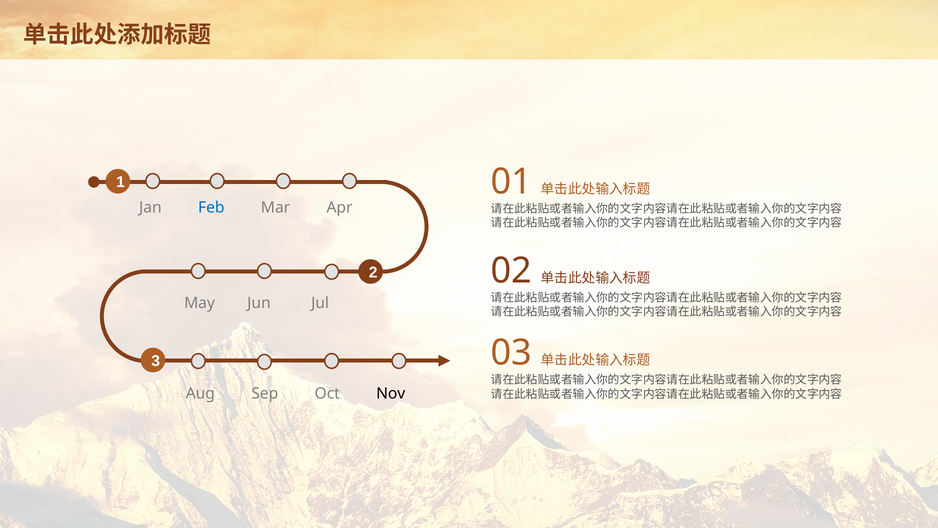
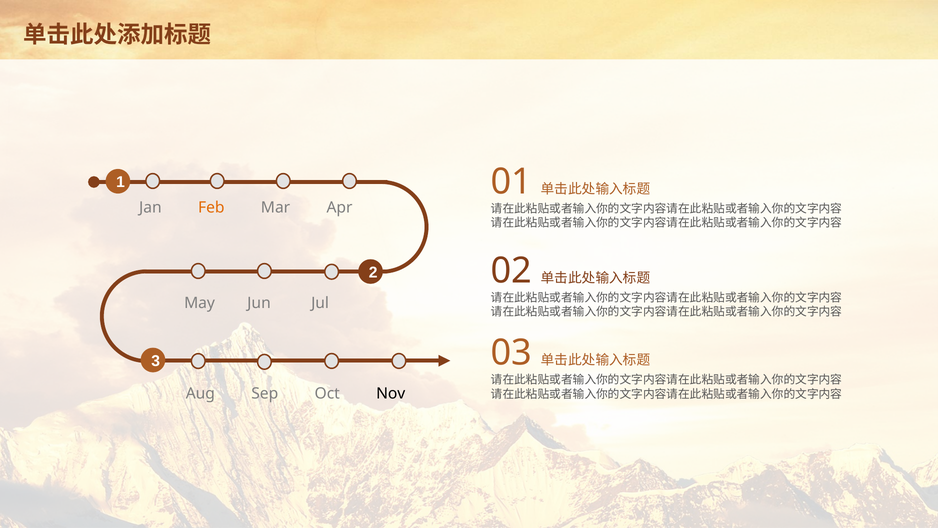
Feb colour: blue -> orange (211, 207)
